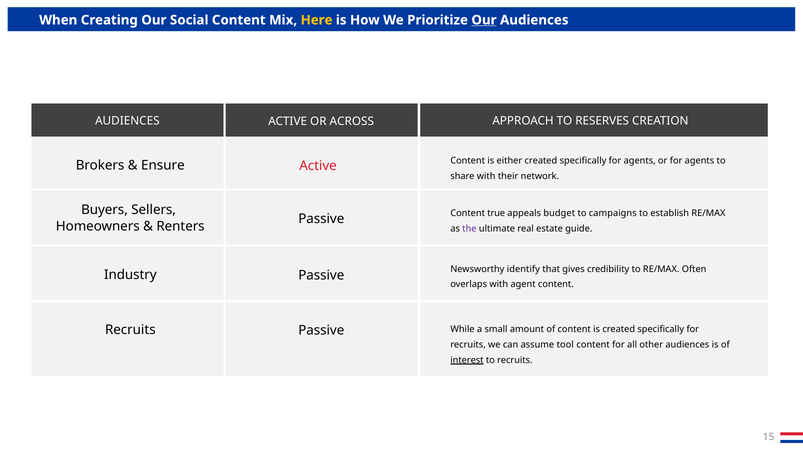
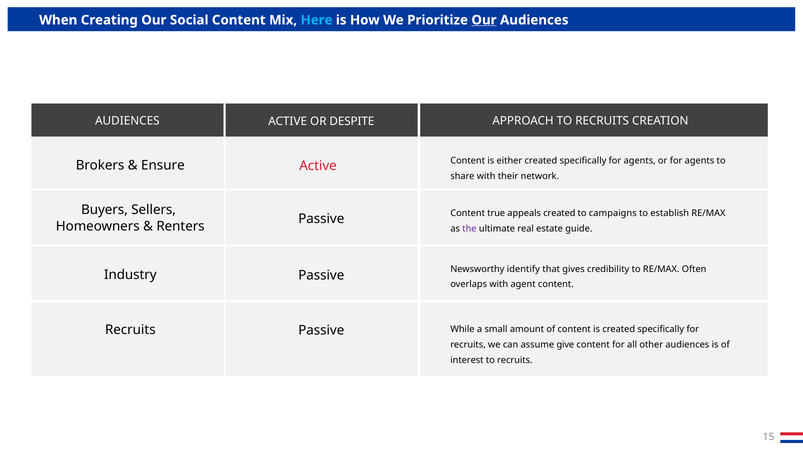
Here colour: yellow -> light blue (317, 20)
ACROSS: ACROSS -> DESPITE (352, 121)
APPROACH TO RESERVES: RESERVES -> RECRUITS (602, 121)
appeals budget: budget -> created (559, 213)
tool: tool -> give (565, 344)
interest underline: present -> none (467, 360)
